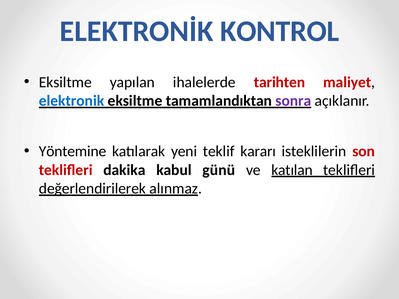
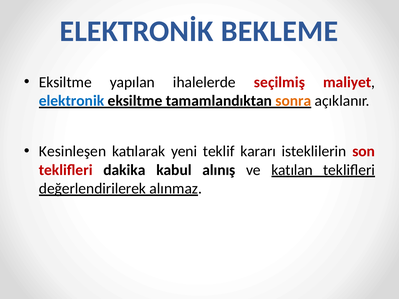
KONTROL: KONTROL -> BEKLEME (279, 31)
tarihten: tarihten -> seçilmiş (279, 82)
sonra colour: purple -> orange (293, 101)
Yöntemine: Yöntemine -> Kesinleşen (73, 151)
günü: günü -> alınış (219, 170)
